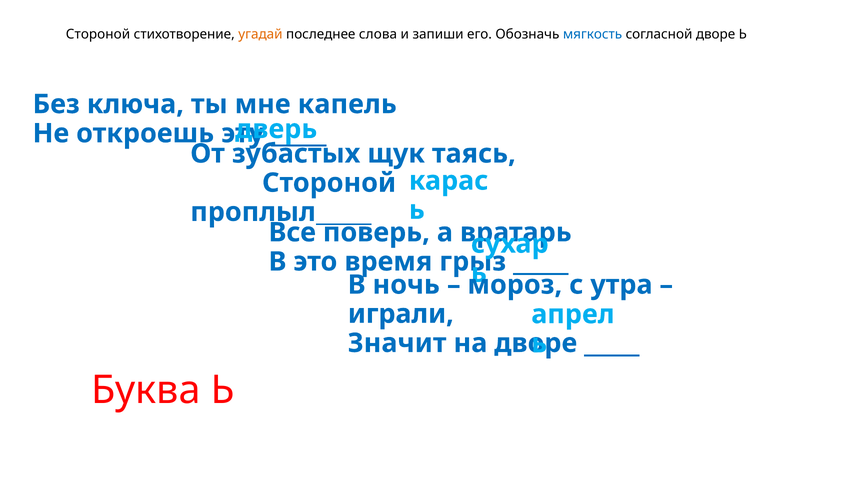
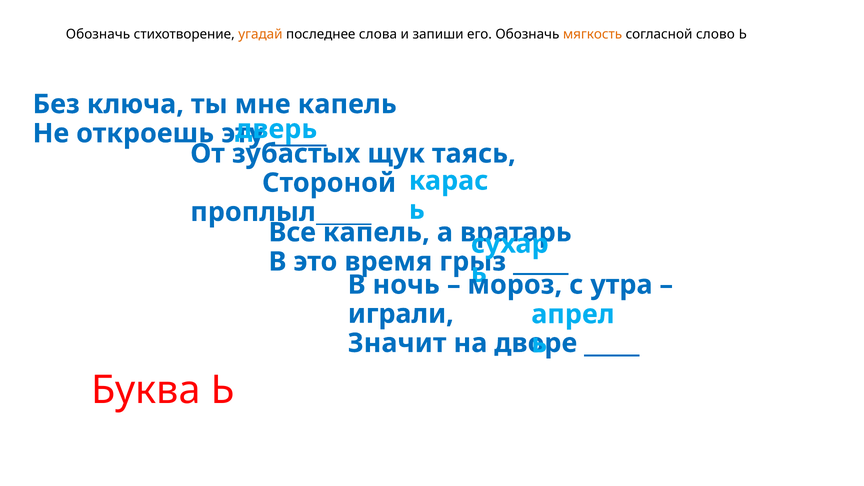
Стороной: Стороной -> Обозначь (98, 34)
мягкость colour: blue -> orange (593, 34)
согласной дворе: дворе -> слово (715, 34)
Все поверь: поверь -> капель (376, 232)
